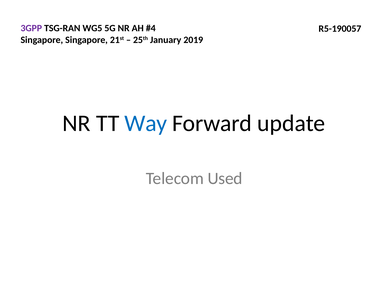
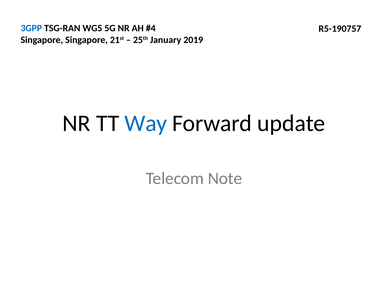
3GPP colour: purple -> blue (31, 28)
R5-190057: R5-190057 -> R5-190757 (340, 29)
Used: Used -> Note (225, 178)
